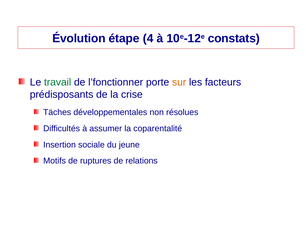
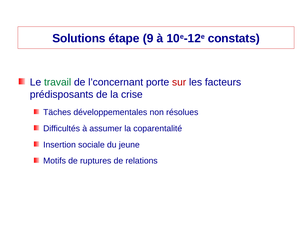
Évolution: Évolution -> Solutions (79, 38)
4: 4 -> 9 (148, 38)
l’fonctionner: l’fonctionner -> l’concernant (116, 82)
sur colour: orange -> red (179, 82)
